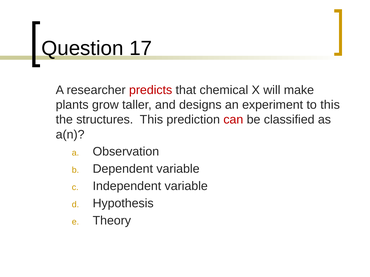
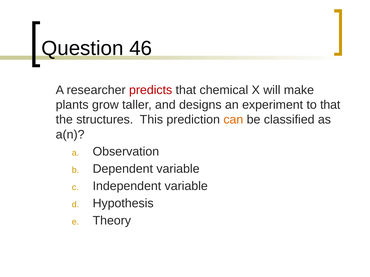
17: 17 -> 46 (141, 48)
to this: this -> that (330, 105)
can colour: red -> orange (233, 120)
